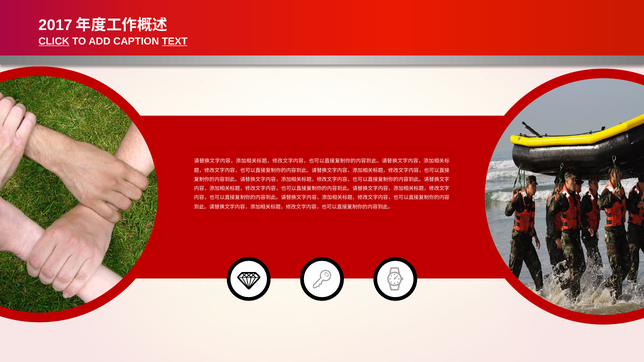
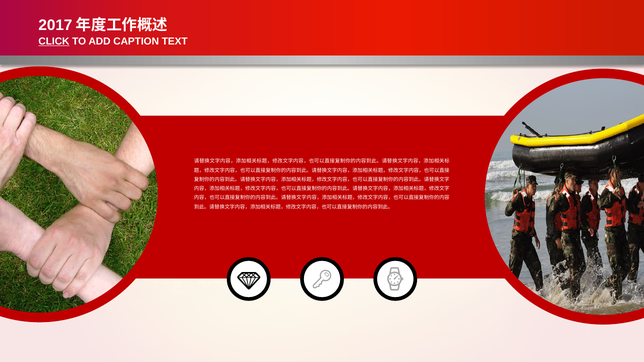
TEXT underline: present -> none (175, 41)
